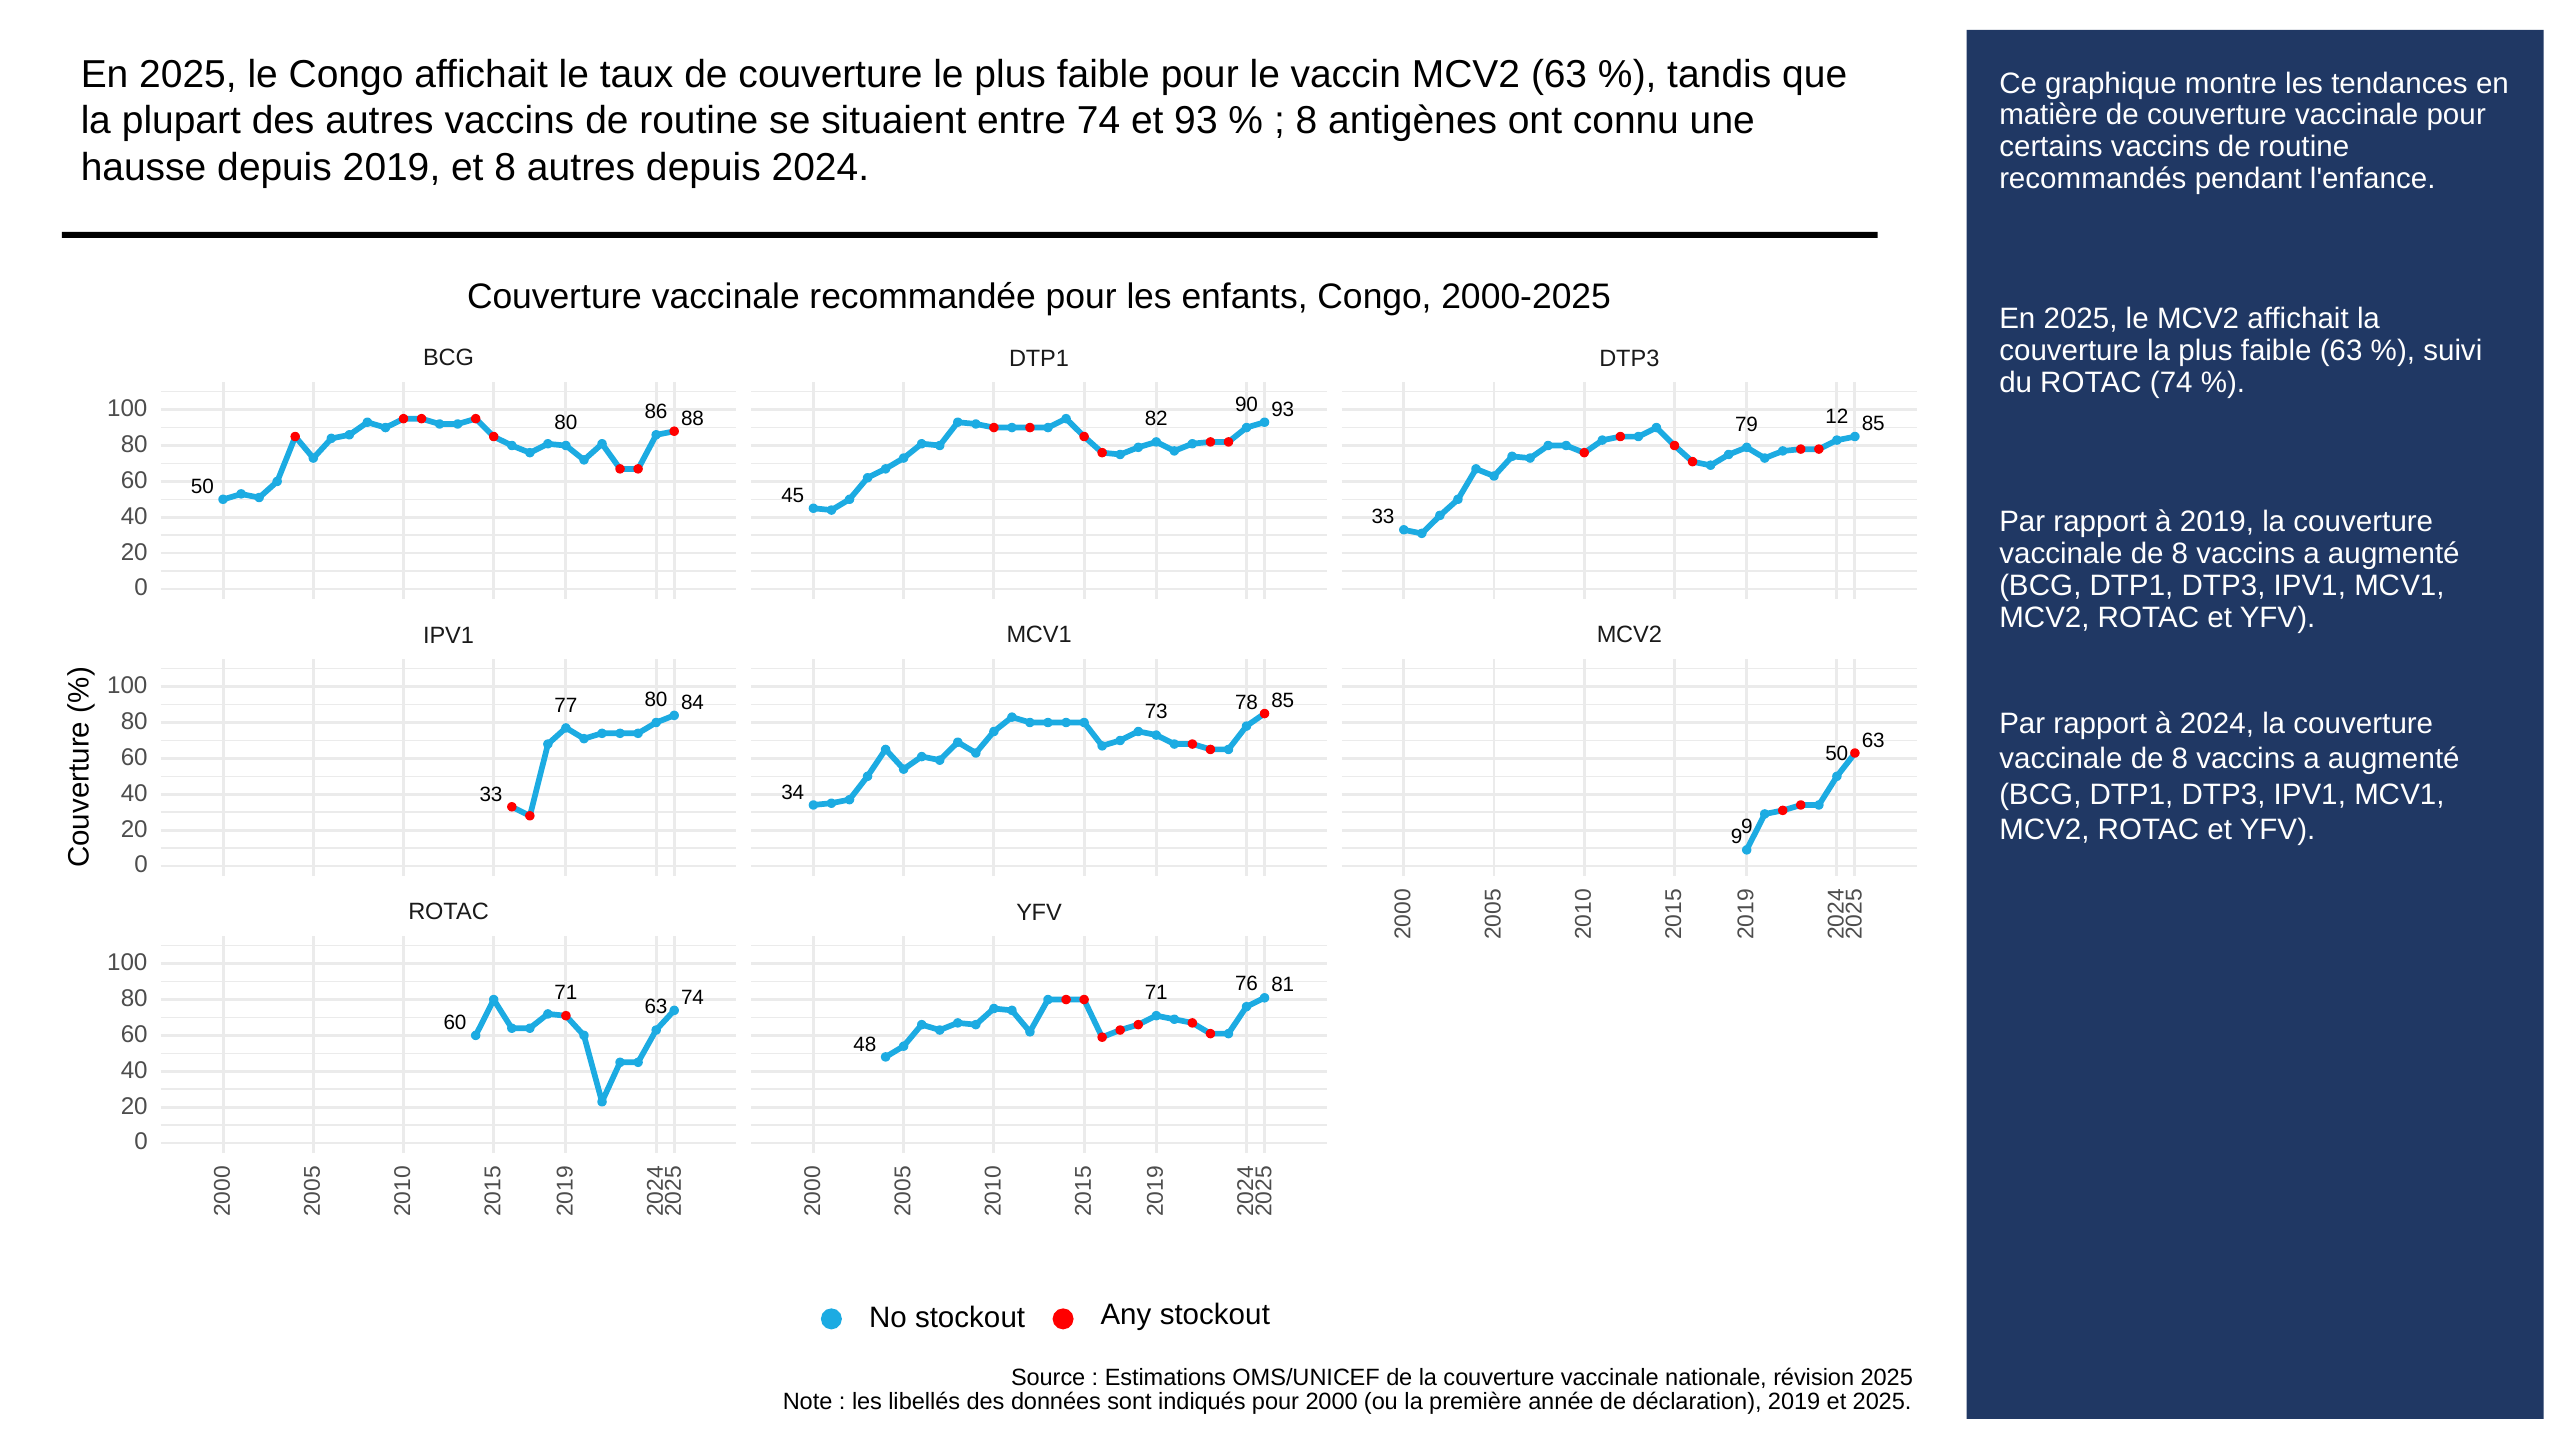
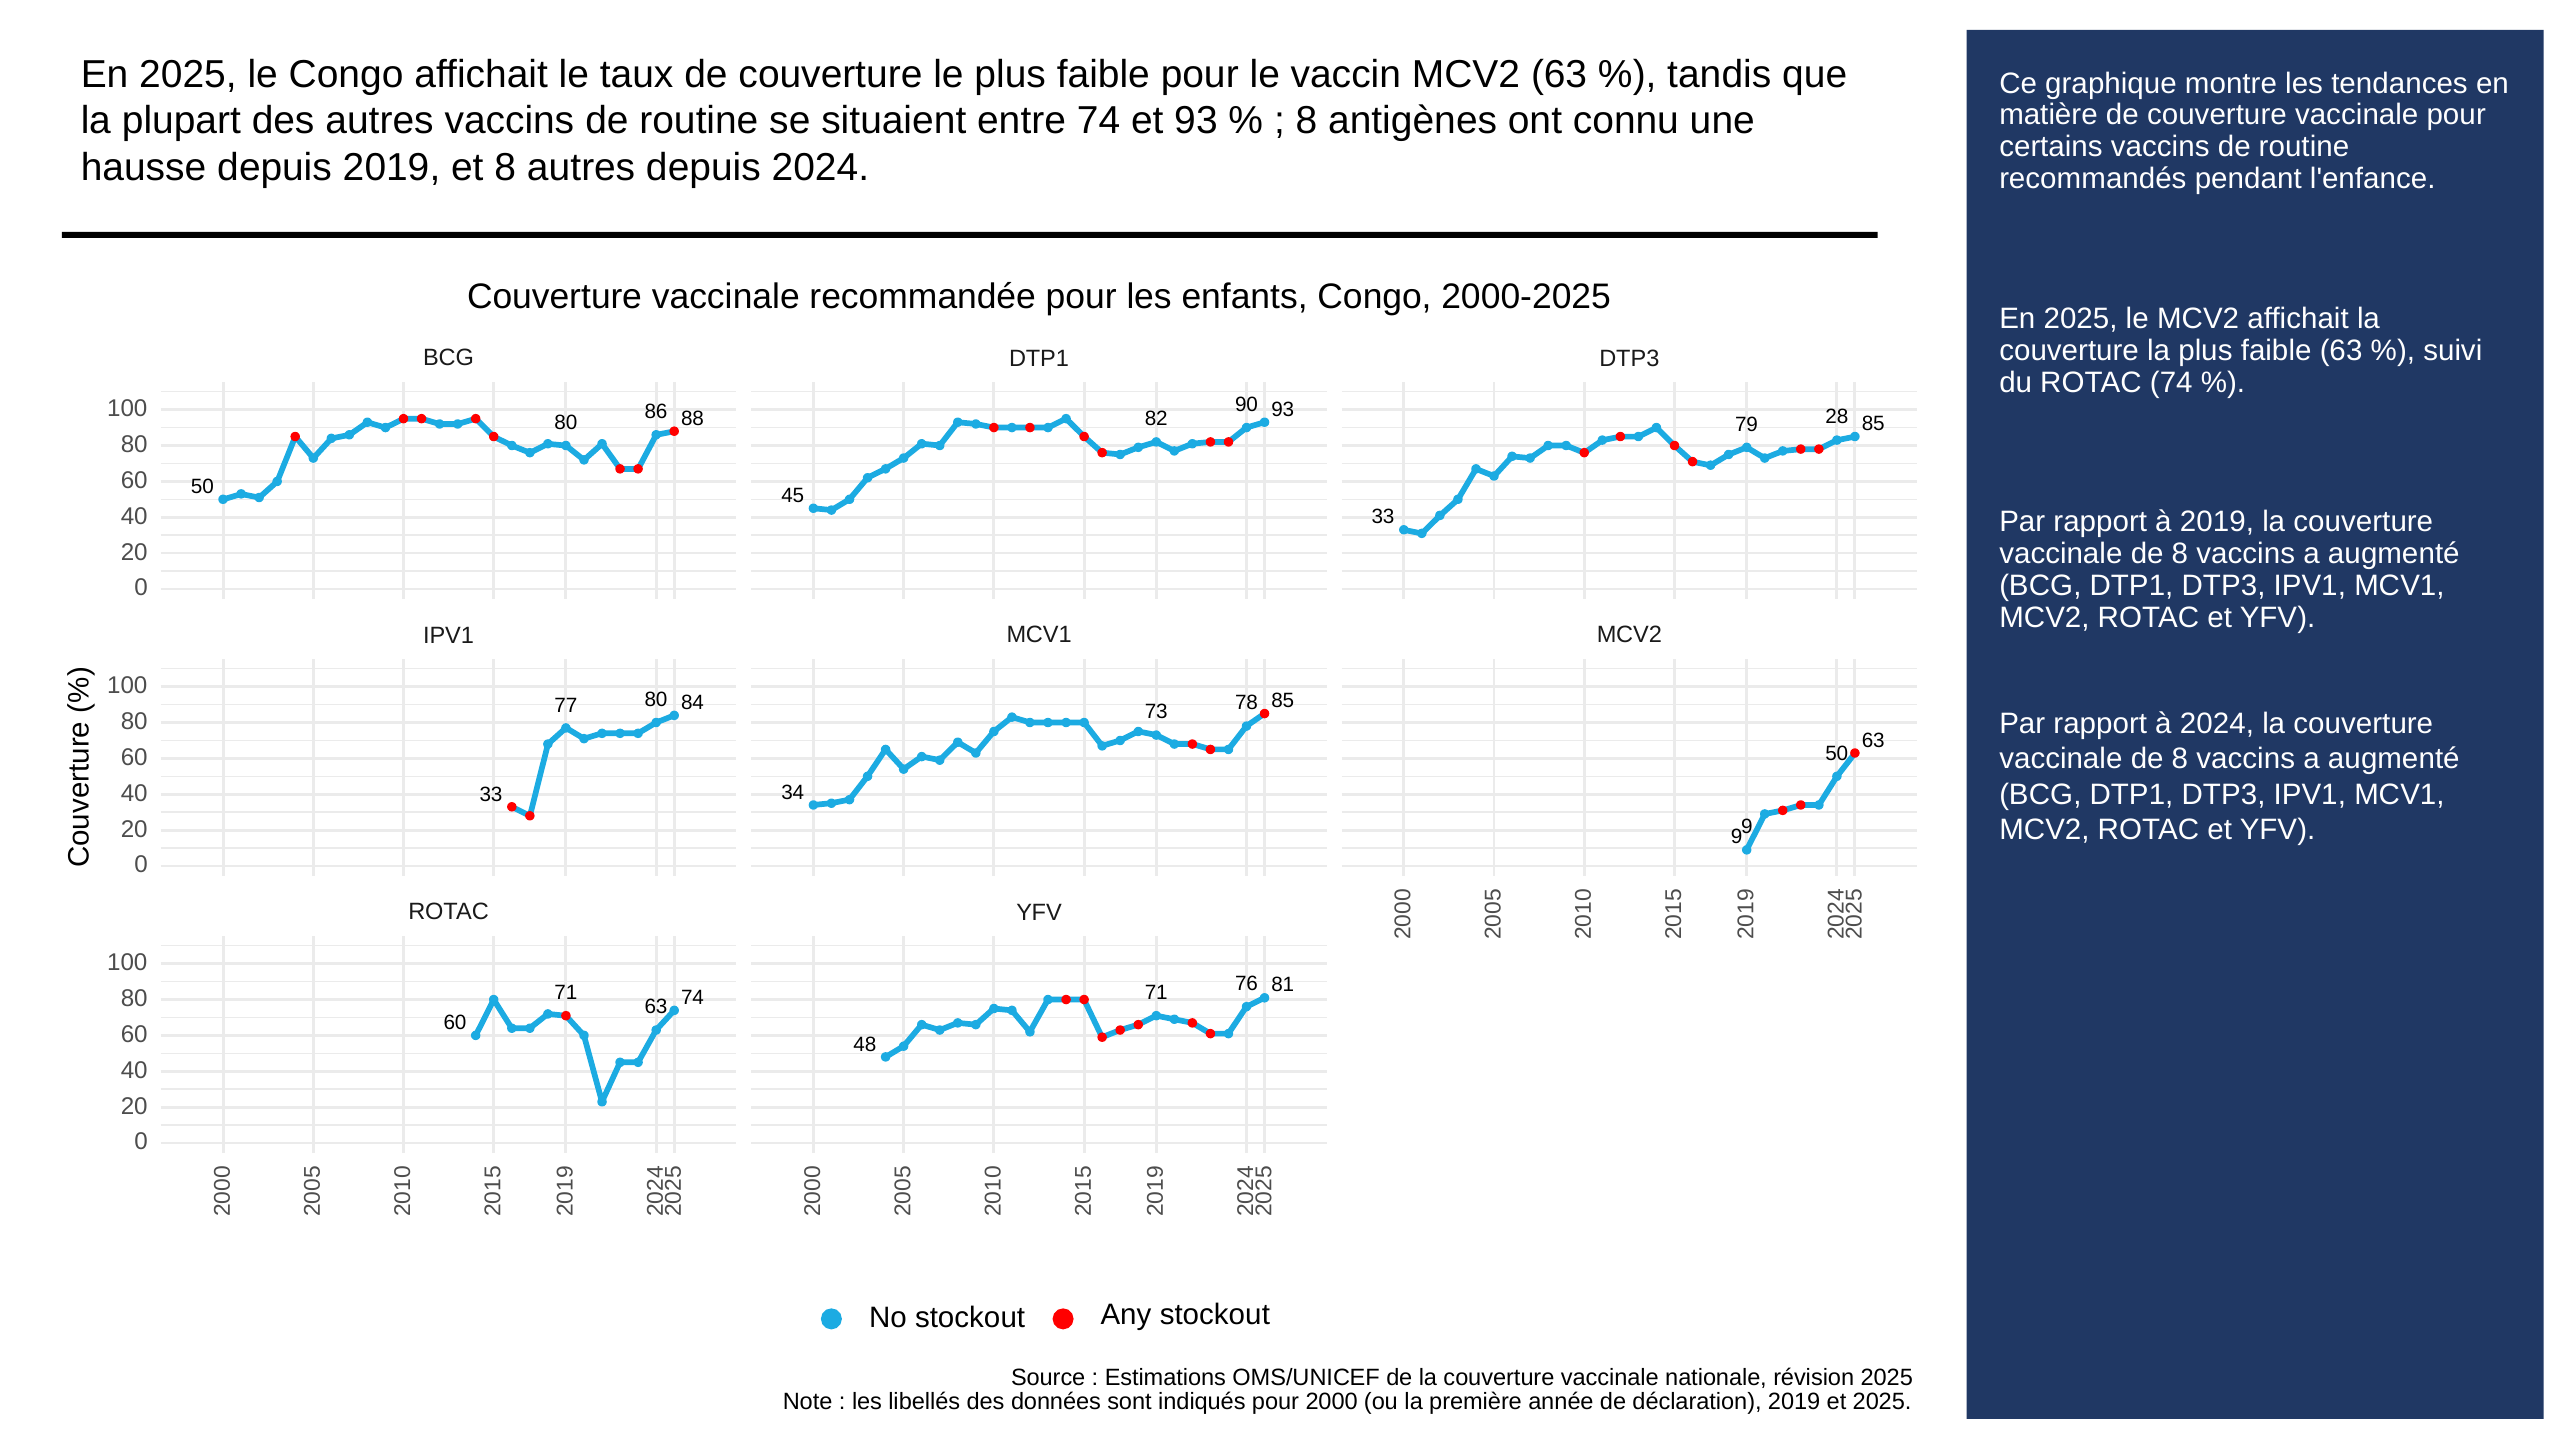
12: 12 -> 28 (1837, 417)
